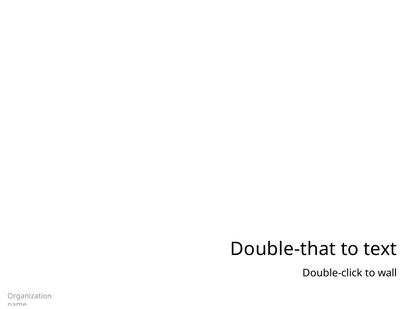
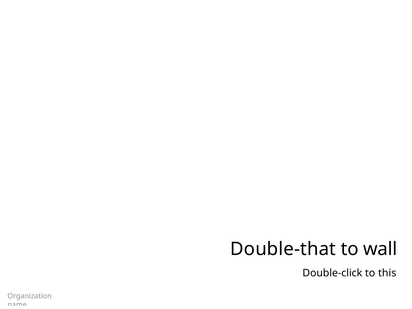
text: text -> wall (380, 249)
wall: wall -> this (387, 273)
